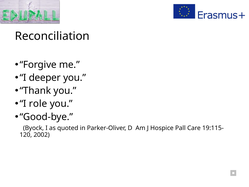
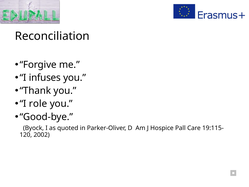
deeper: deeper -> infuses (45, 78)
